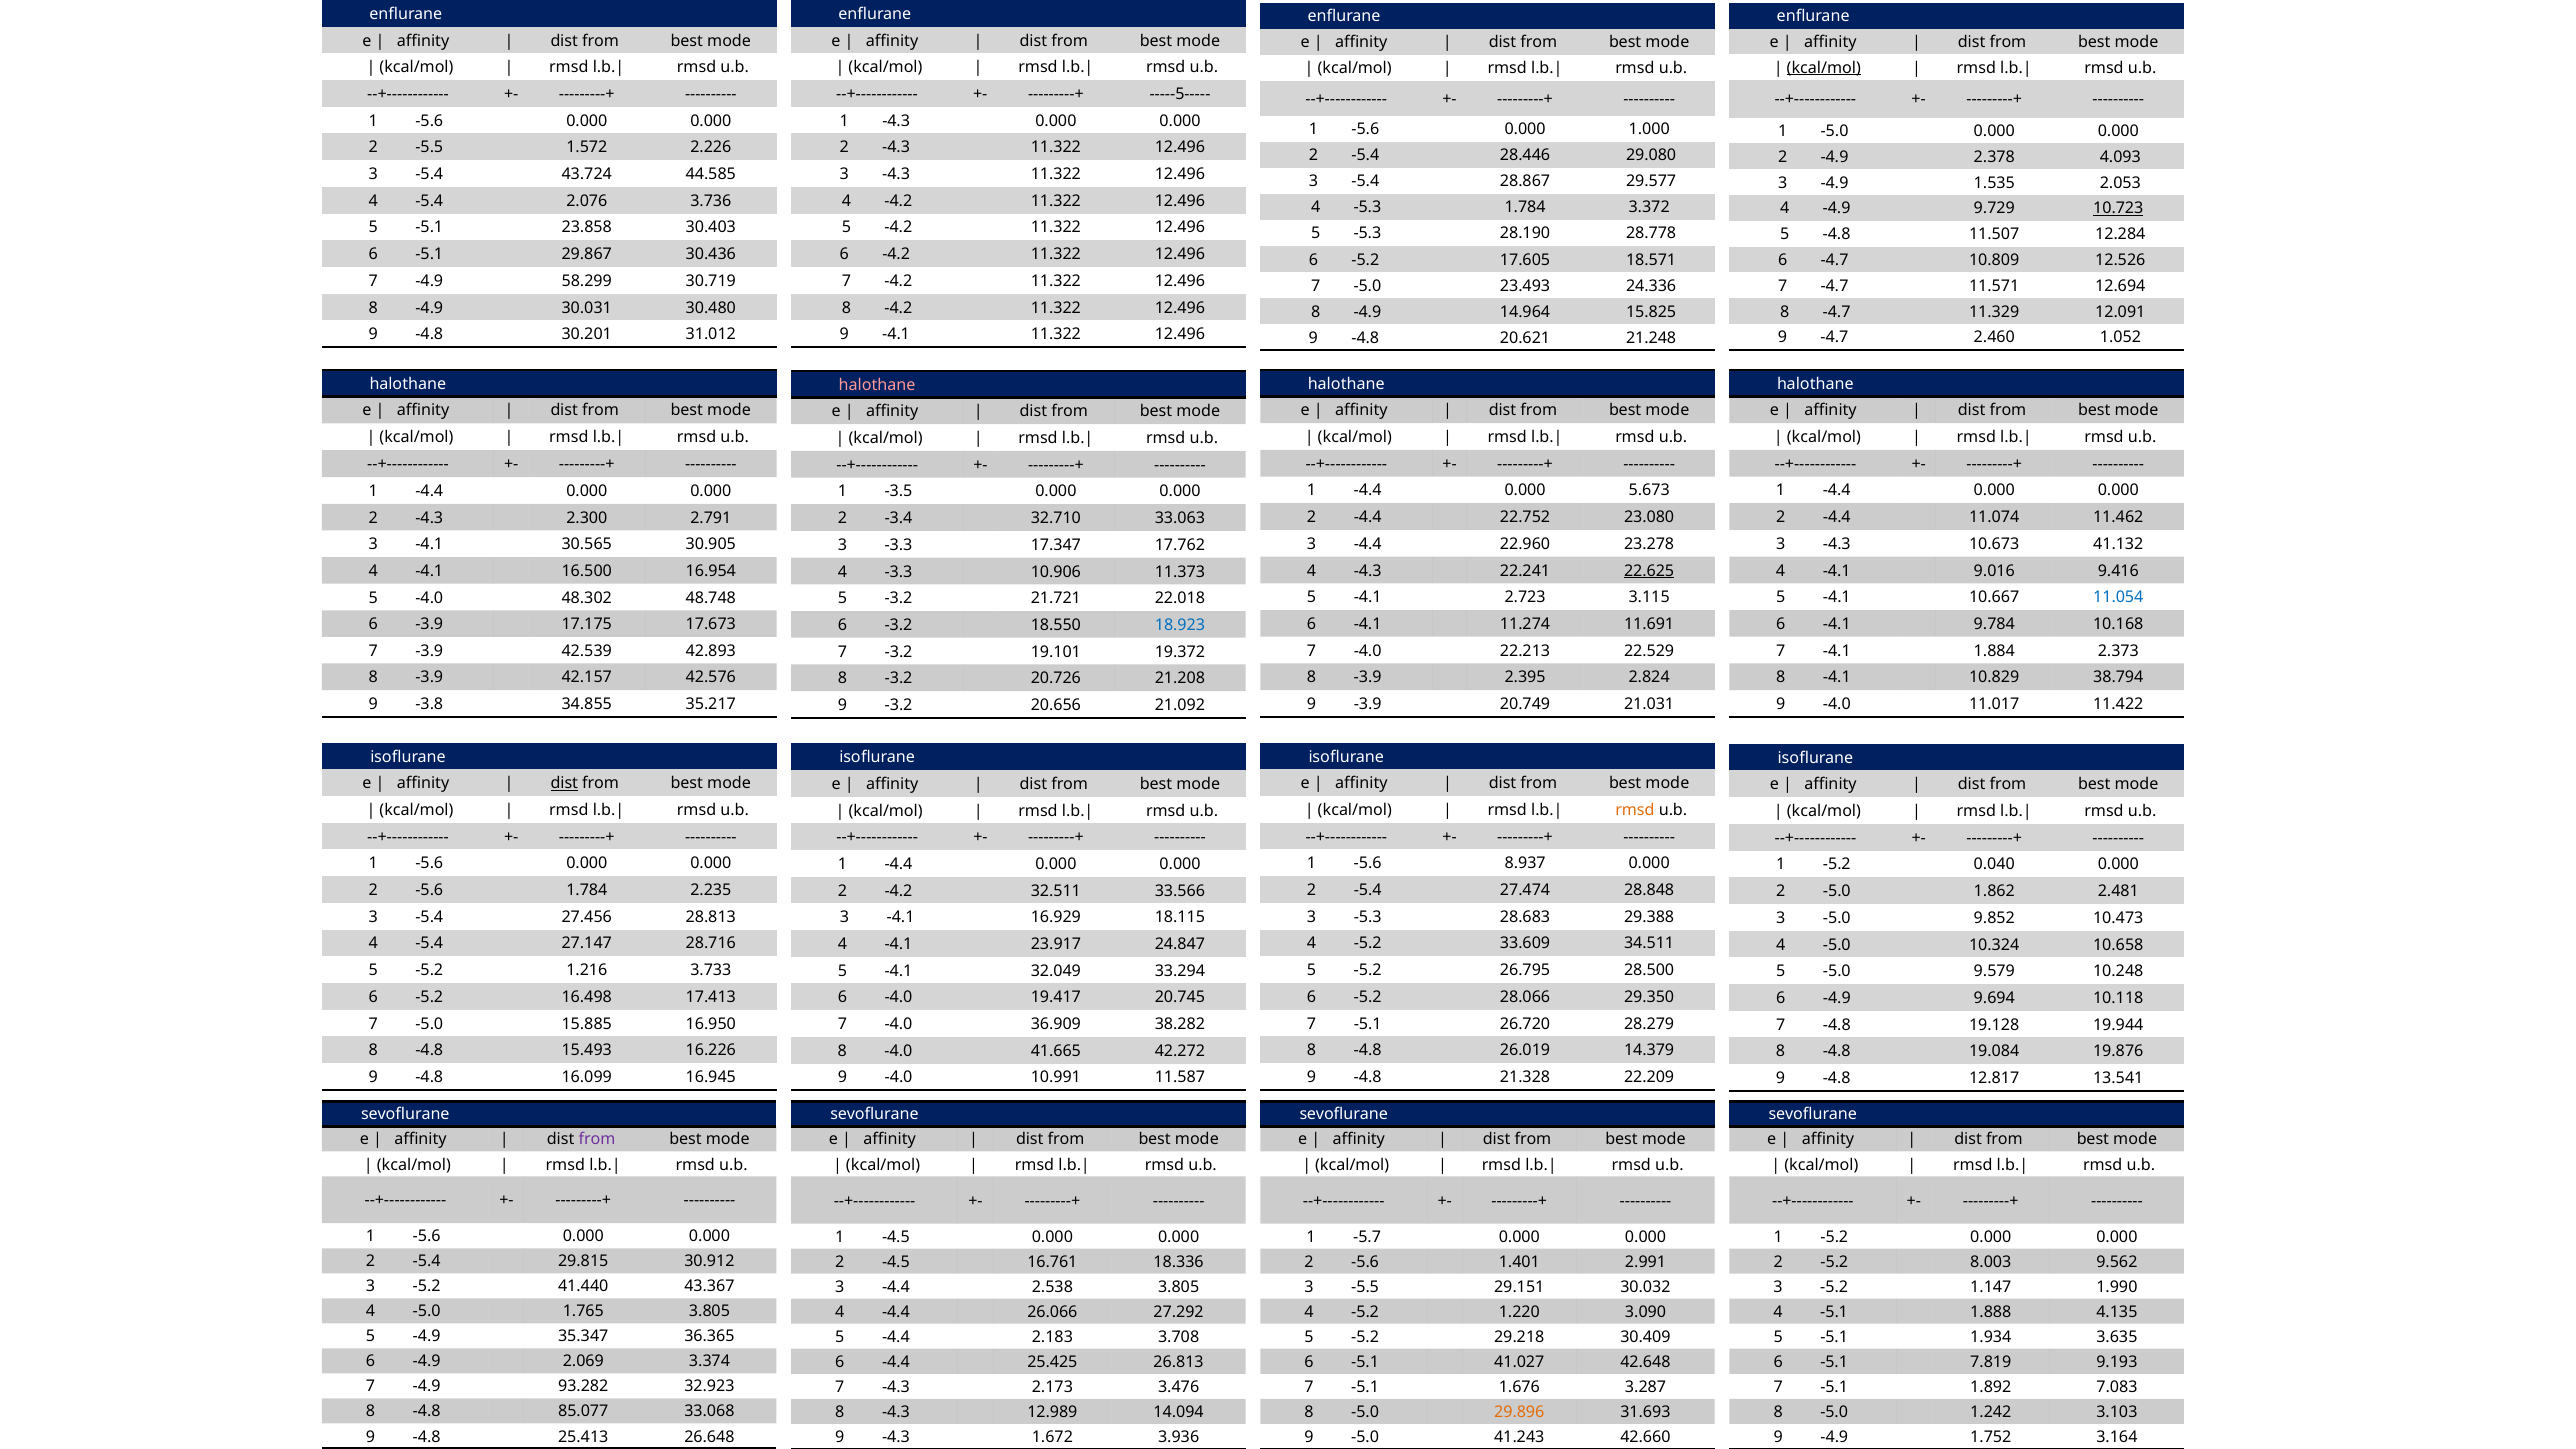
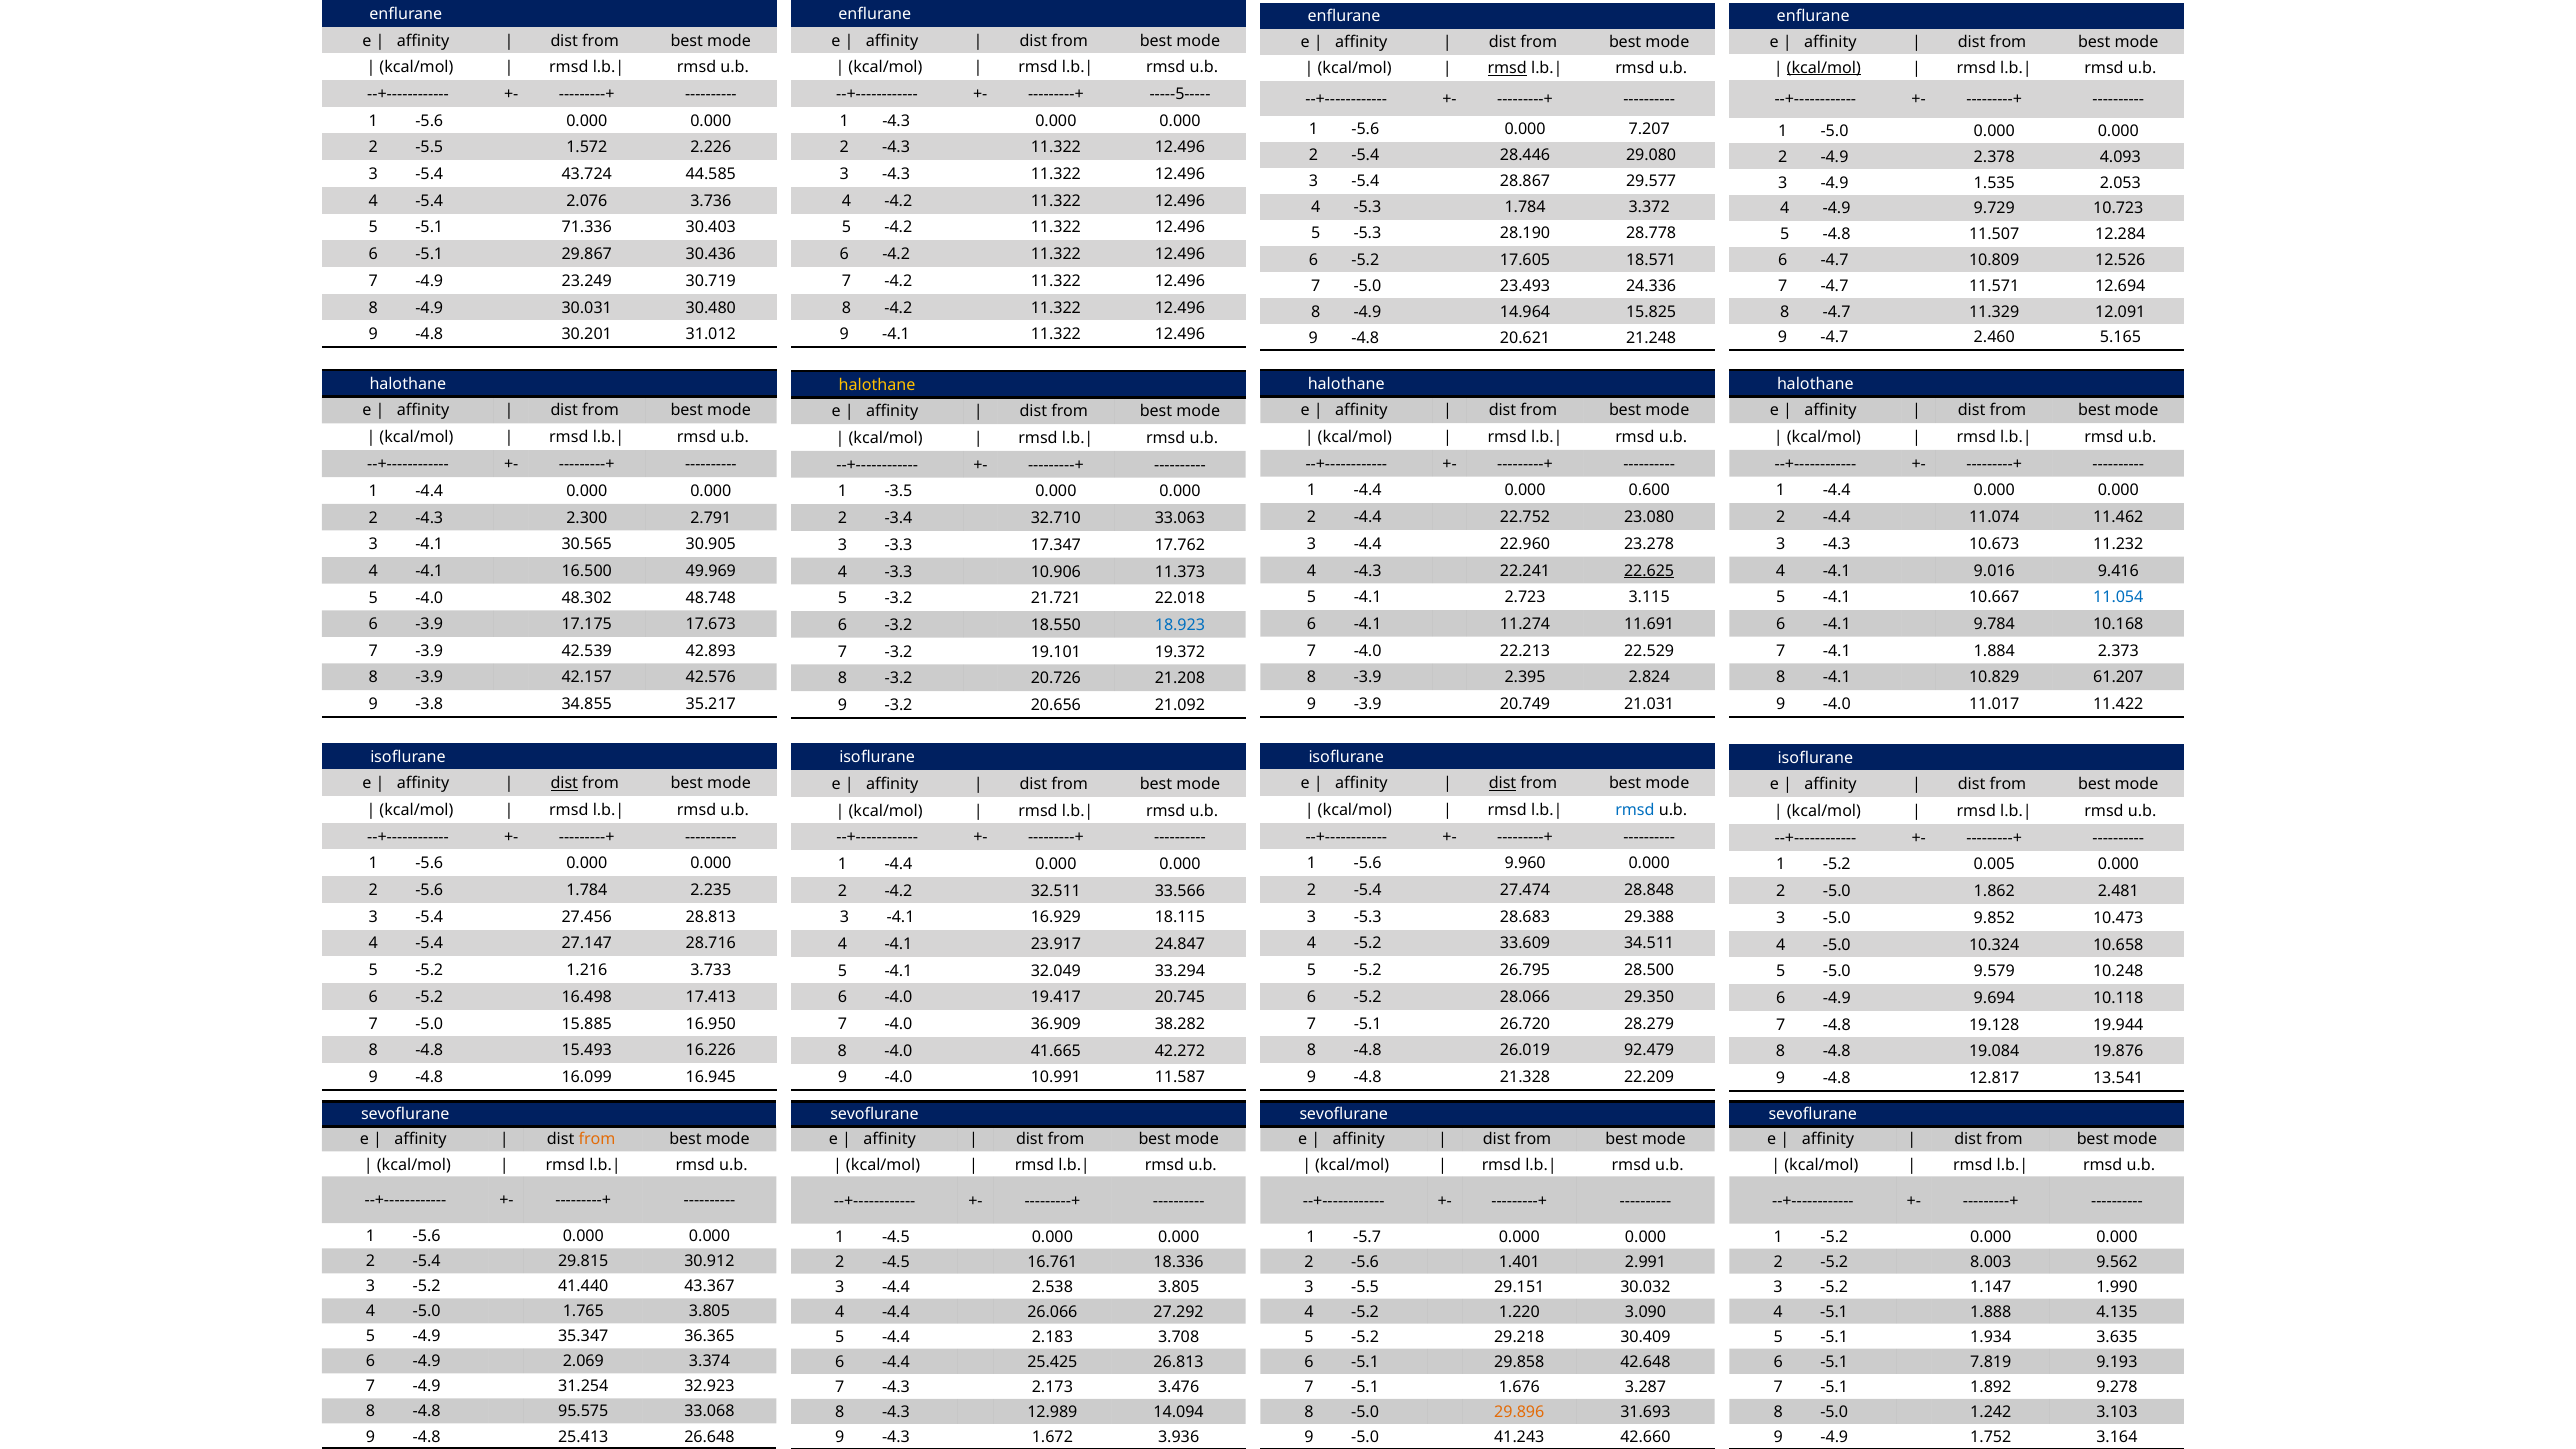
rmsd underline: none -> present (1507, 69)
1.000: 1.000 -> 7.207 (1649, 130)
10.723 underline: present -> none (2118, 209)
23.858: 23.858 -> 71.336 (587, 228)
58.299: 58.299 -> 23.249 (587, 281)
1.052: 1.052 -> 5.165 (2120, 338)
halothane colour: pink -> yellow (877, 385)
5.673: 5.673 -> 0.600 (1649, 491)
41.132: 41.132 -> 11.232 (2118, 544)
16.954: 16.954 -> 49.969 (711, 571)
38.794: 38.794 -> 61.207 (2118, 677)
dist underline: none -> present (1503, 783)
rmsd colour: orange -> blue (1635, 810)
8.937: 8.937 -> 9.960 (1525, 864)
0.040: 0.040 -> 0.005 (1994, 865)
14.379: 14.379 -> 92.479 (1649, 1050)
from colour: purple -> orange (597, 1140)
41.027: 41.027 -> 29.858 (1519, 1362)
93.282: 93.282 -> 31.254 (583, 1387)
7.083: 7.083 -> 9.278 (2117, 1387)
85.077: 85.077 -> 95.575 (583, 1412)
